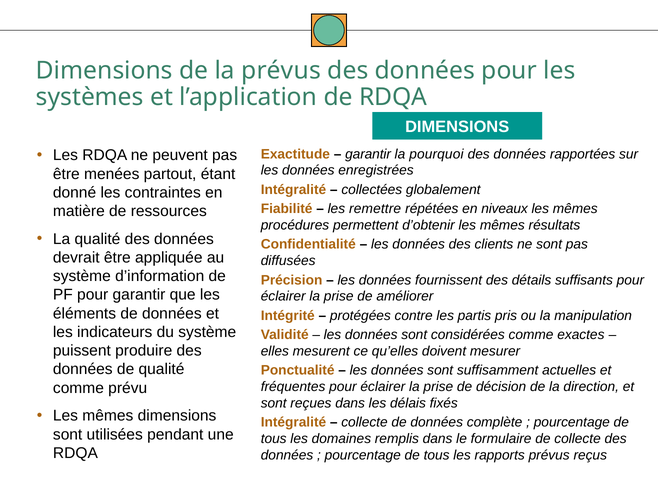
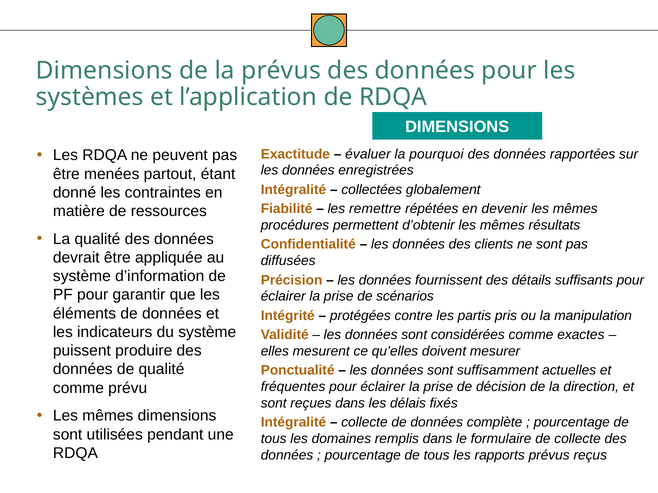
garantir: garantir -> évaluer (368, 154)
niveaux: niveaux -> devenir (504, 209)
améliorer: améliorer -> scénarios (405, 297)
